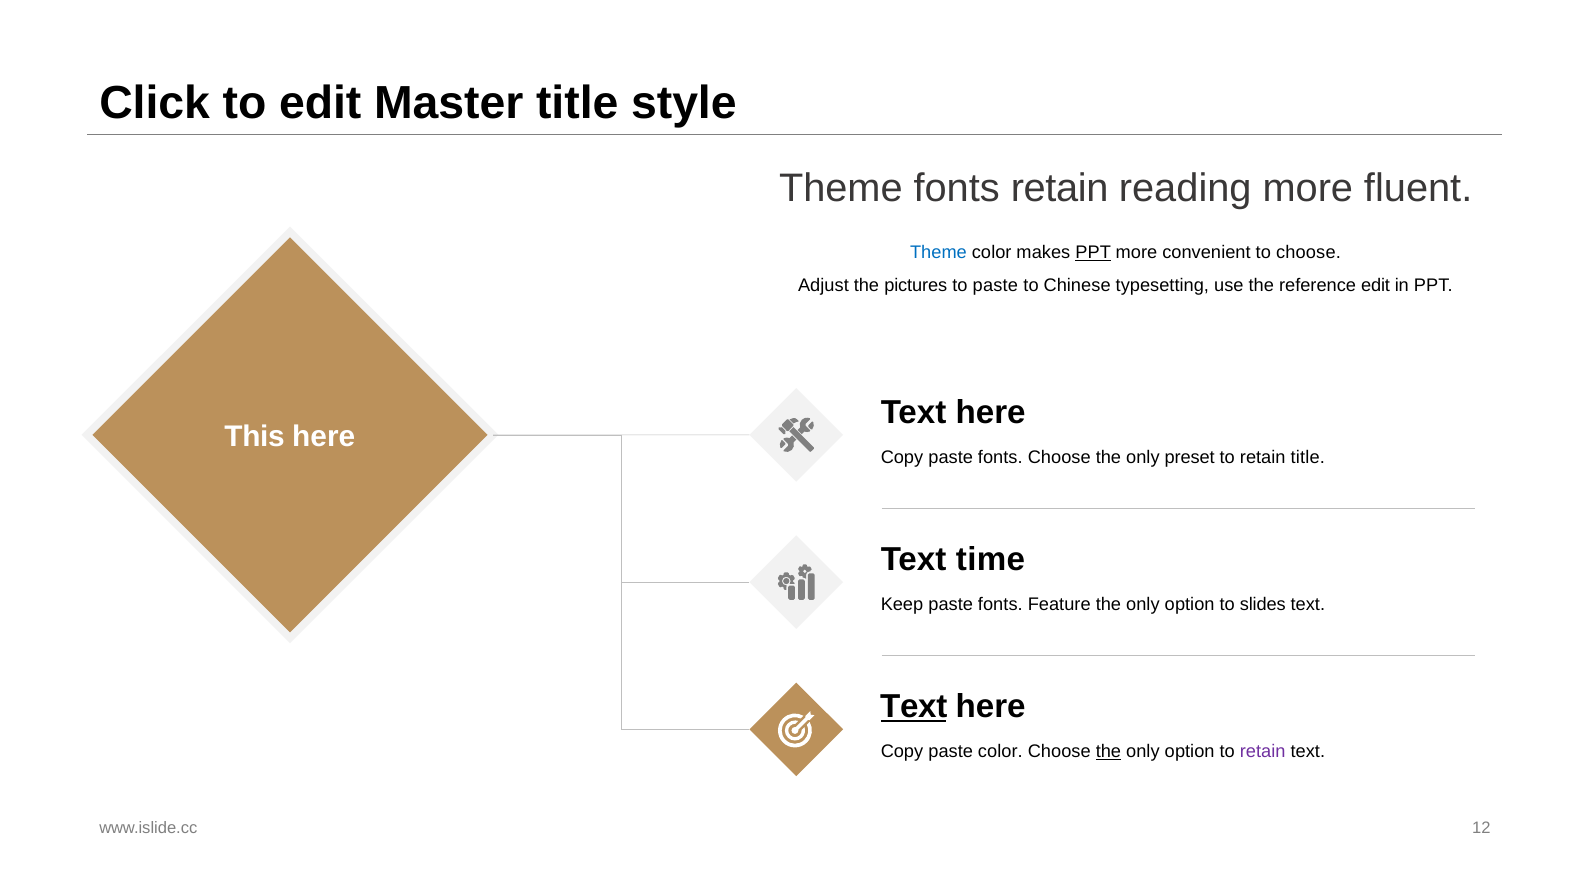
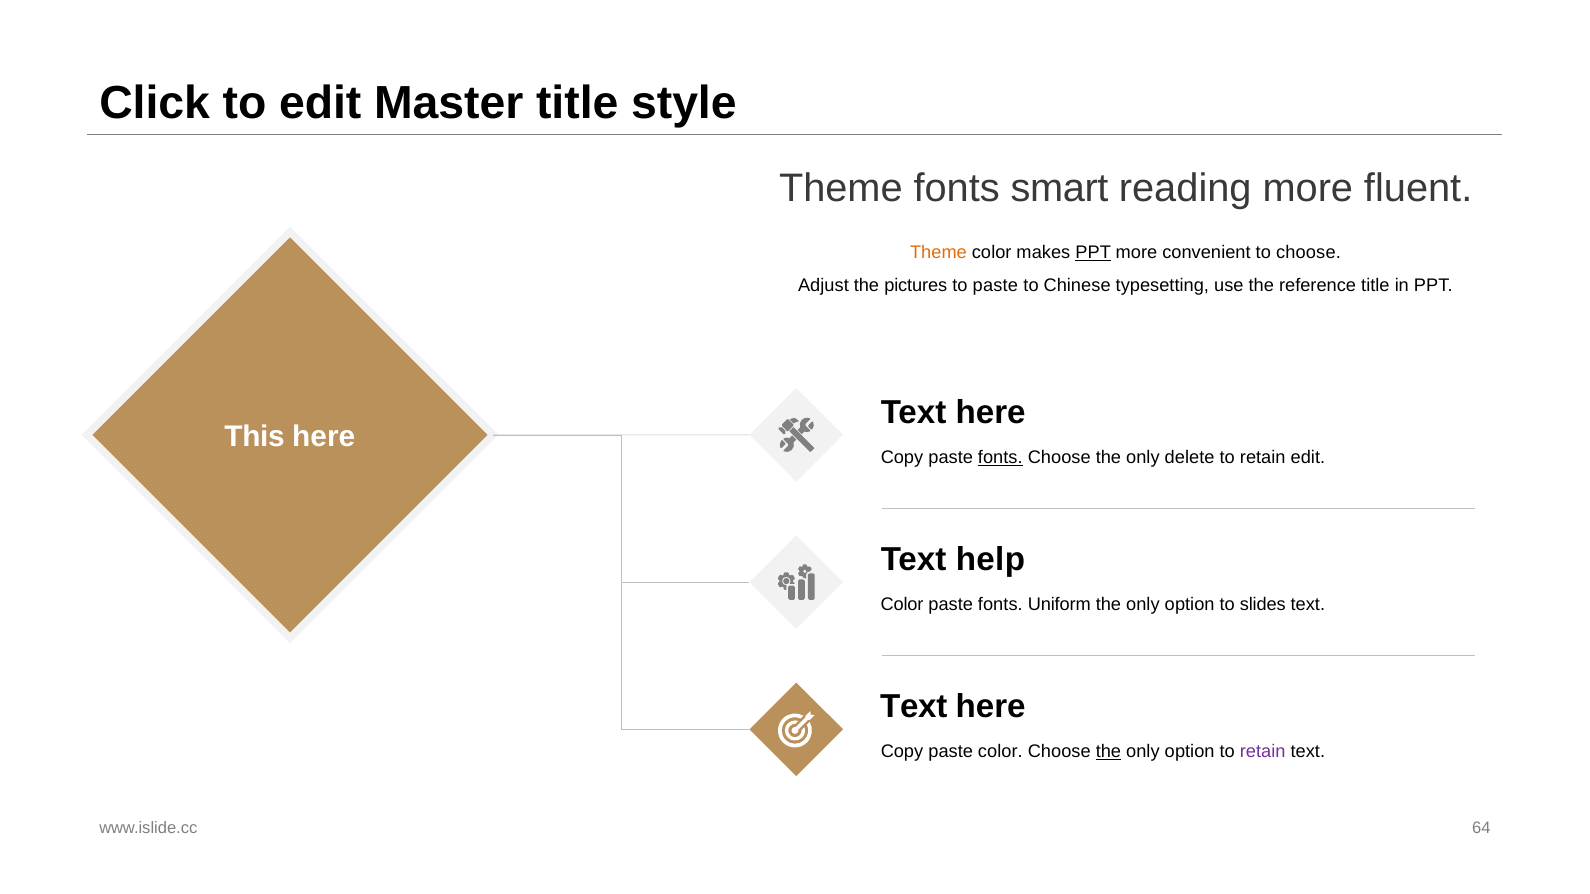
fonts retain: retain -> smart (1060, 188)
Theme colour: blue -> orange (938, 252)
reference edit: edit -> title (1375, 285)
fonts underline: none -> present (1000, 458)
preset: preset -> delete (1190, 458)
retain title: title -> edit (1308, 458)
time: time -> help (990, 560)
Keep: Keep -> Color (902, 605)
Feature: Feature -> Uniform (1059, 605)
Text underline: present -> none (914, 707)
12: 12 -> 64 (1481, 828)
